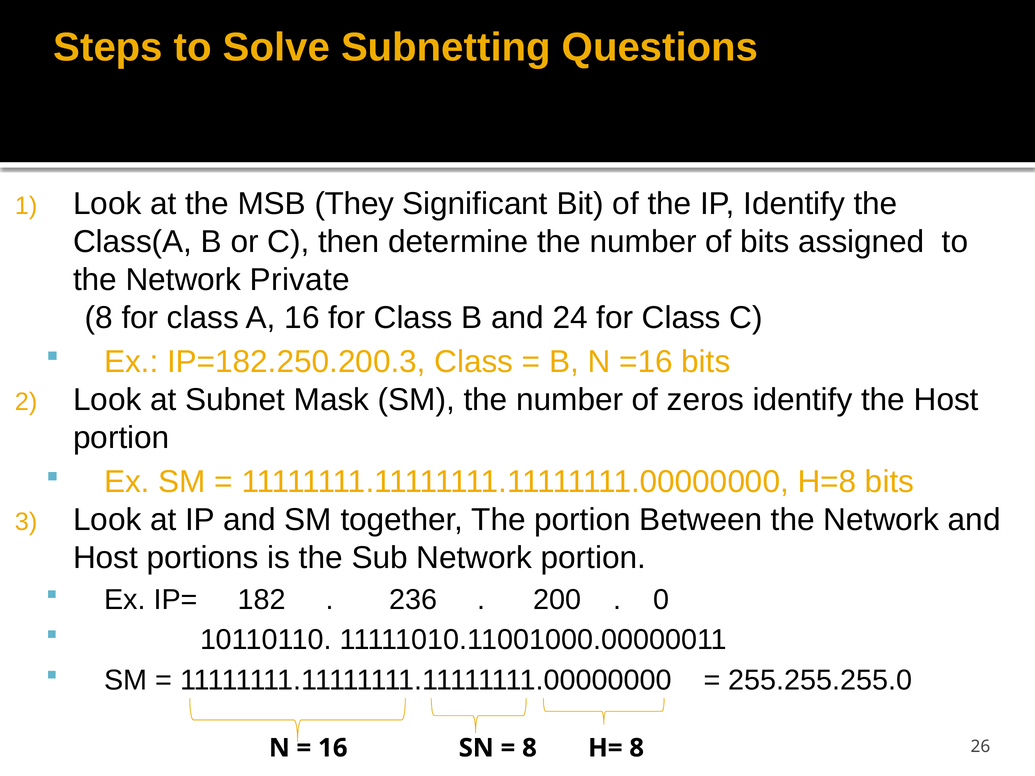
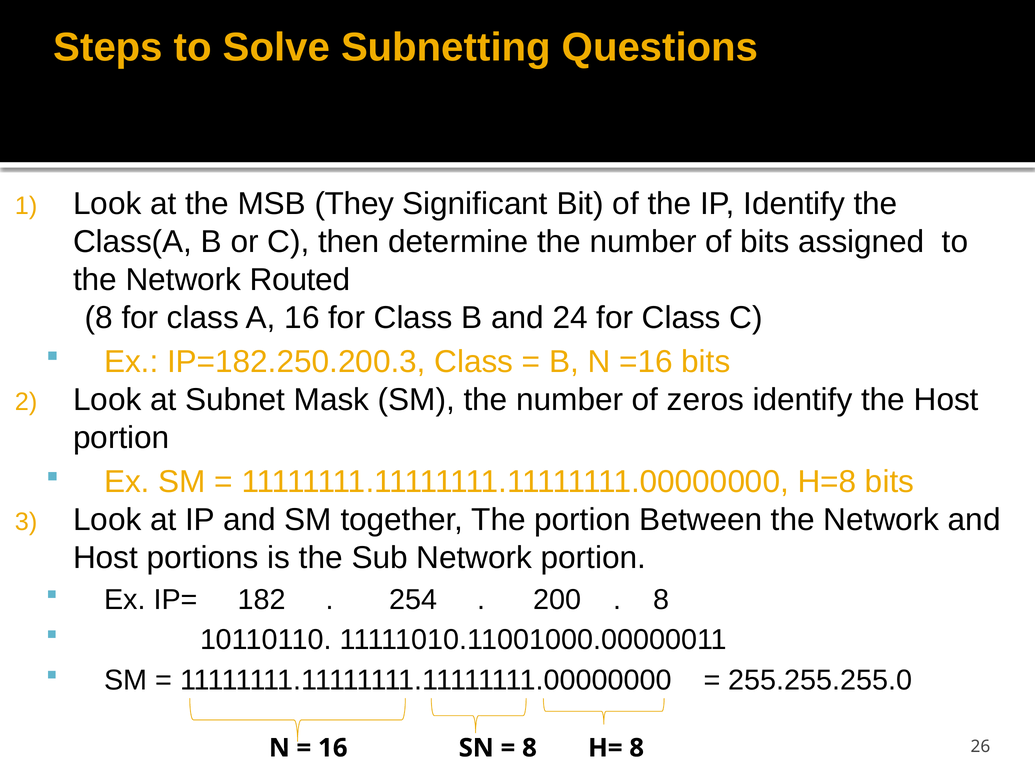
Private: Private -> Routed (300, 280)
236: 236 -> 254 (413, 600)
0: 0 -> 8 (661, 600)
